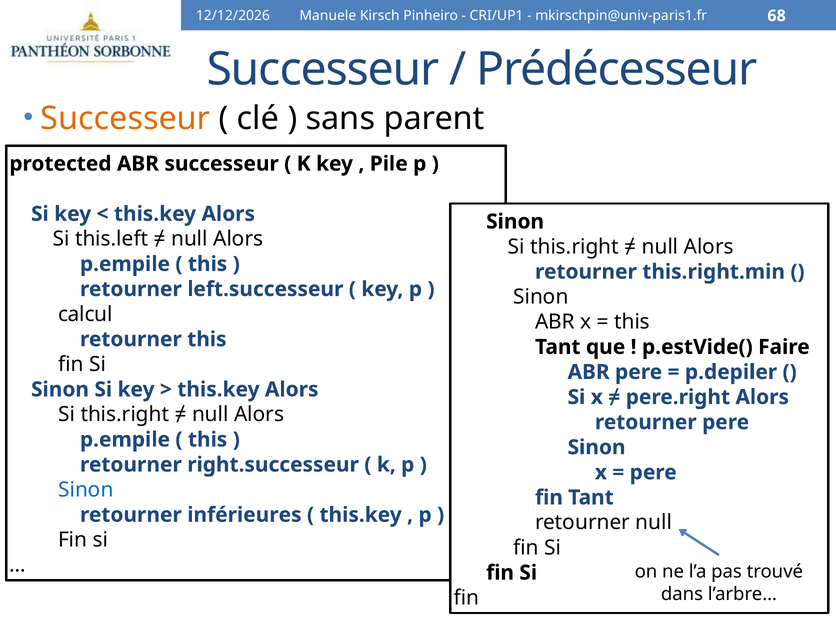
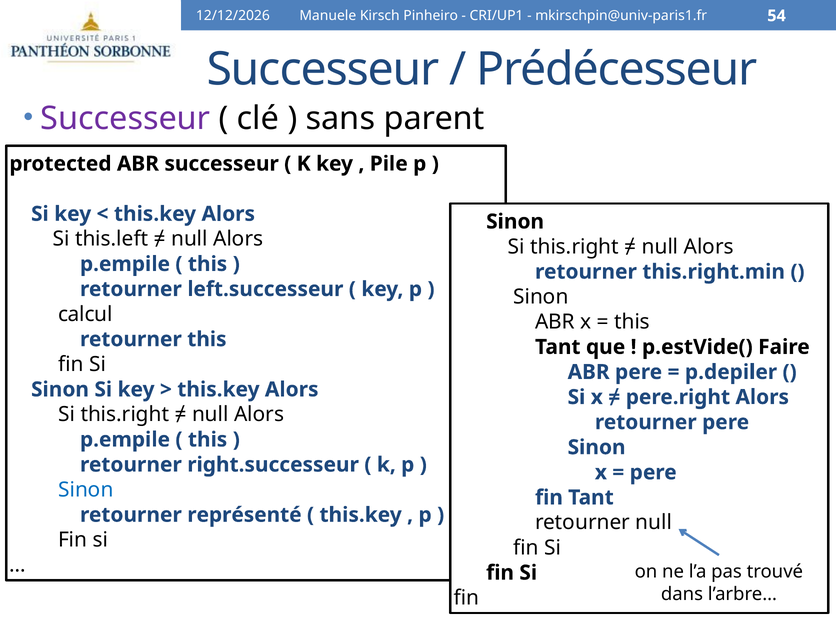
68: 68 -> 54 (777, 16)
Successeur colour: orange -> purple (125, 119)
inférieures: inférieures -> représenté (244, 515)
